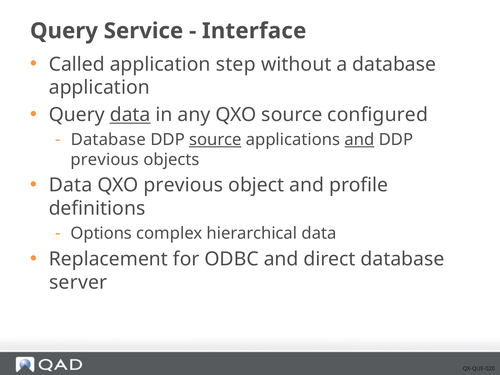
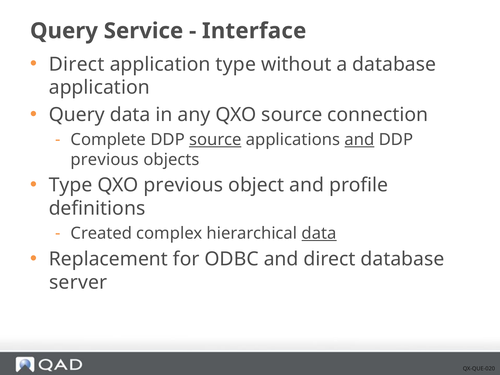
Called: Called -> Direct (77, 64)
application step: step -> type (236, 64)
data underline: present -> none (130, 115)
configured: configured -> connection (378, 115)
Database: Database -> Complete (108, 140)
Data: Data -> Type (71, 185)
Options: Options -> Created (101, 233)
data underline: none -> present (319, 233)
